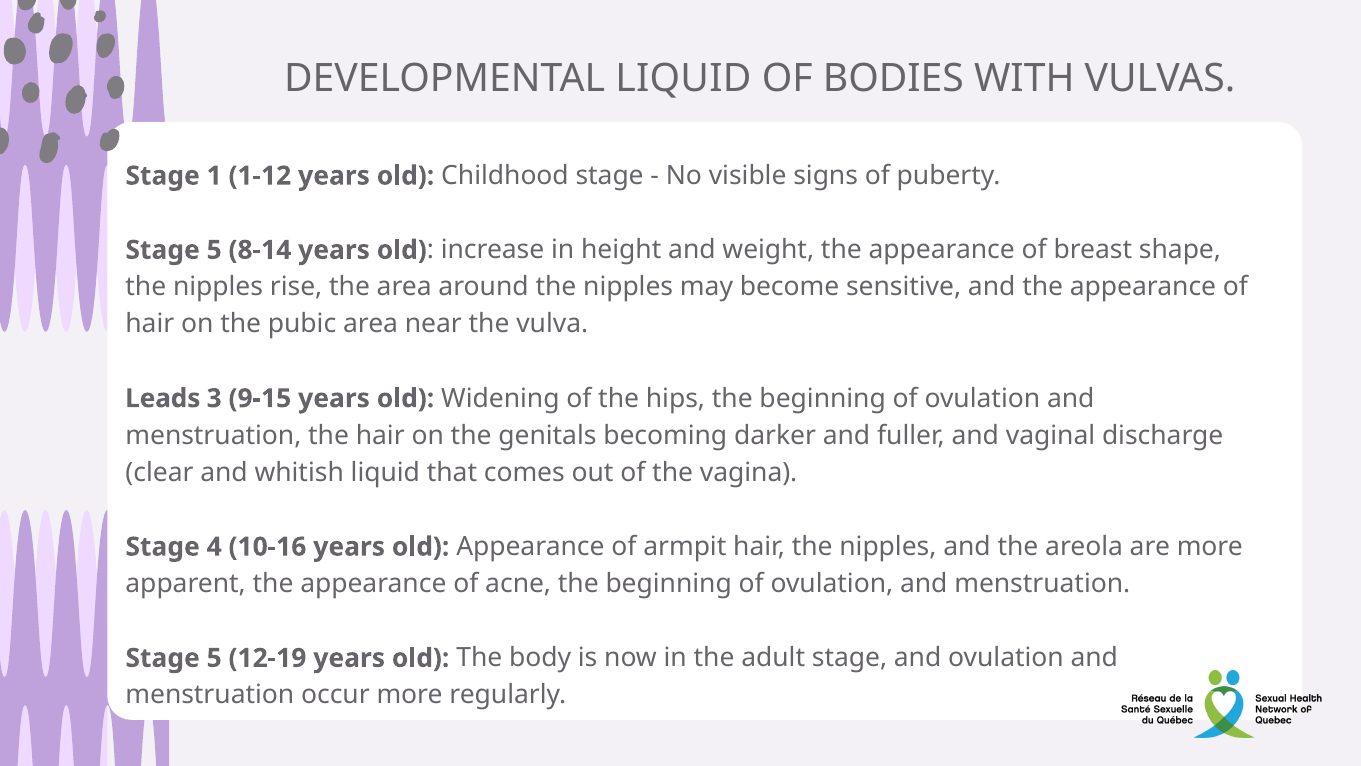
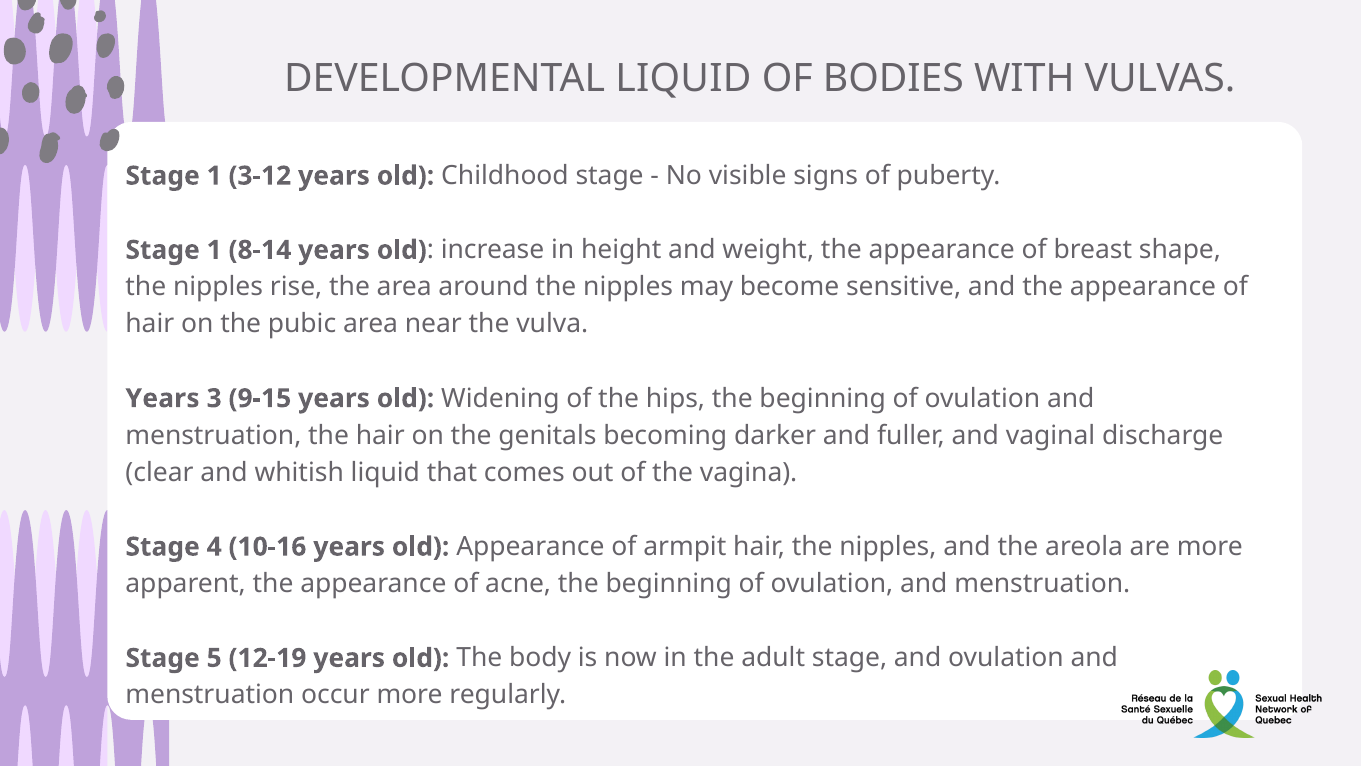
1-12: 1-12 -> 3-12 (260, 176)
5: 5 -> 1 (214, 250)
Leads: Leads -> Years (163, 398)
